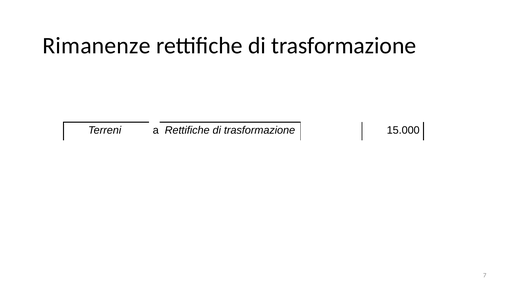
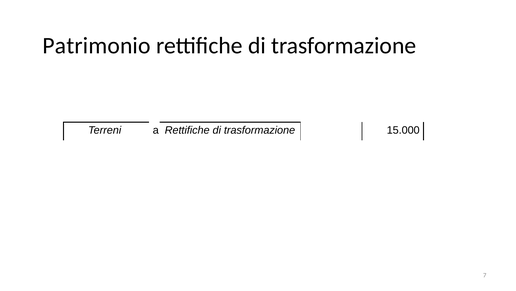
Rimanenze: Rimanenze -> Patrimonio (97, 46)
